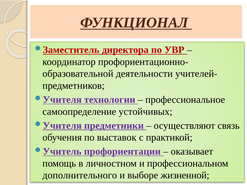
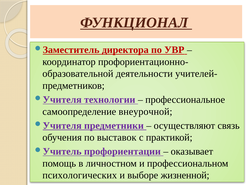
устойчивых: устойчивых -> внеурочной (145, 112)
дополнительного: дополнительного -> психологических (80, 176)
